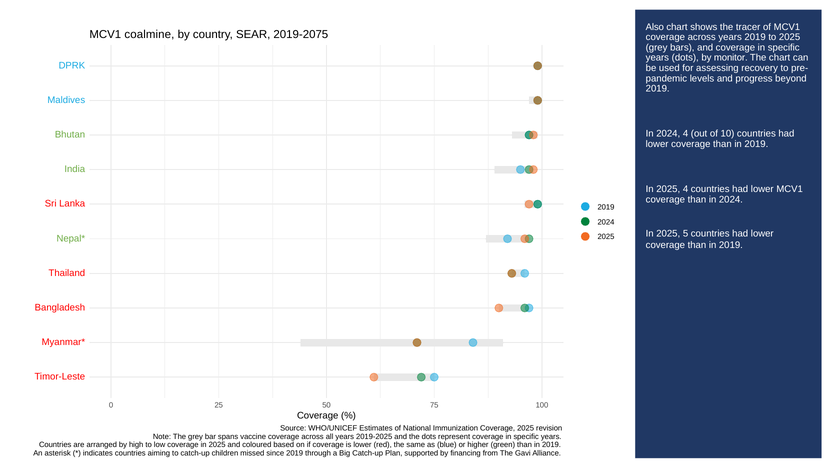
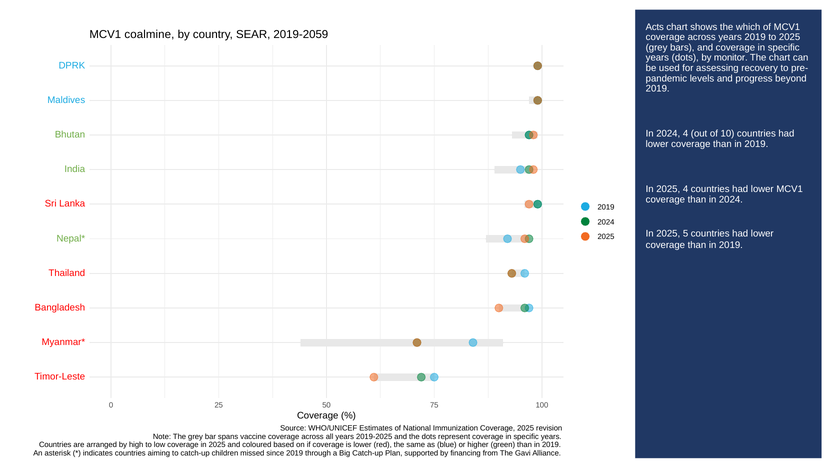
Also: Also -> Acts (655, 27)
tracer: tracer -> which (748, 27)
2019-2075: 2019-2075 -> 2019-2059 (301, 35)
